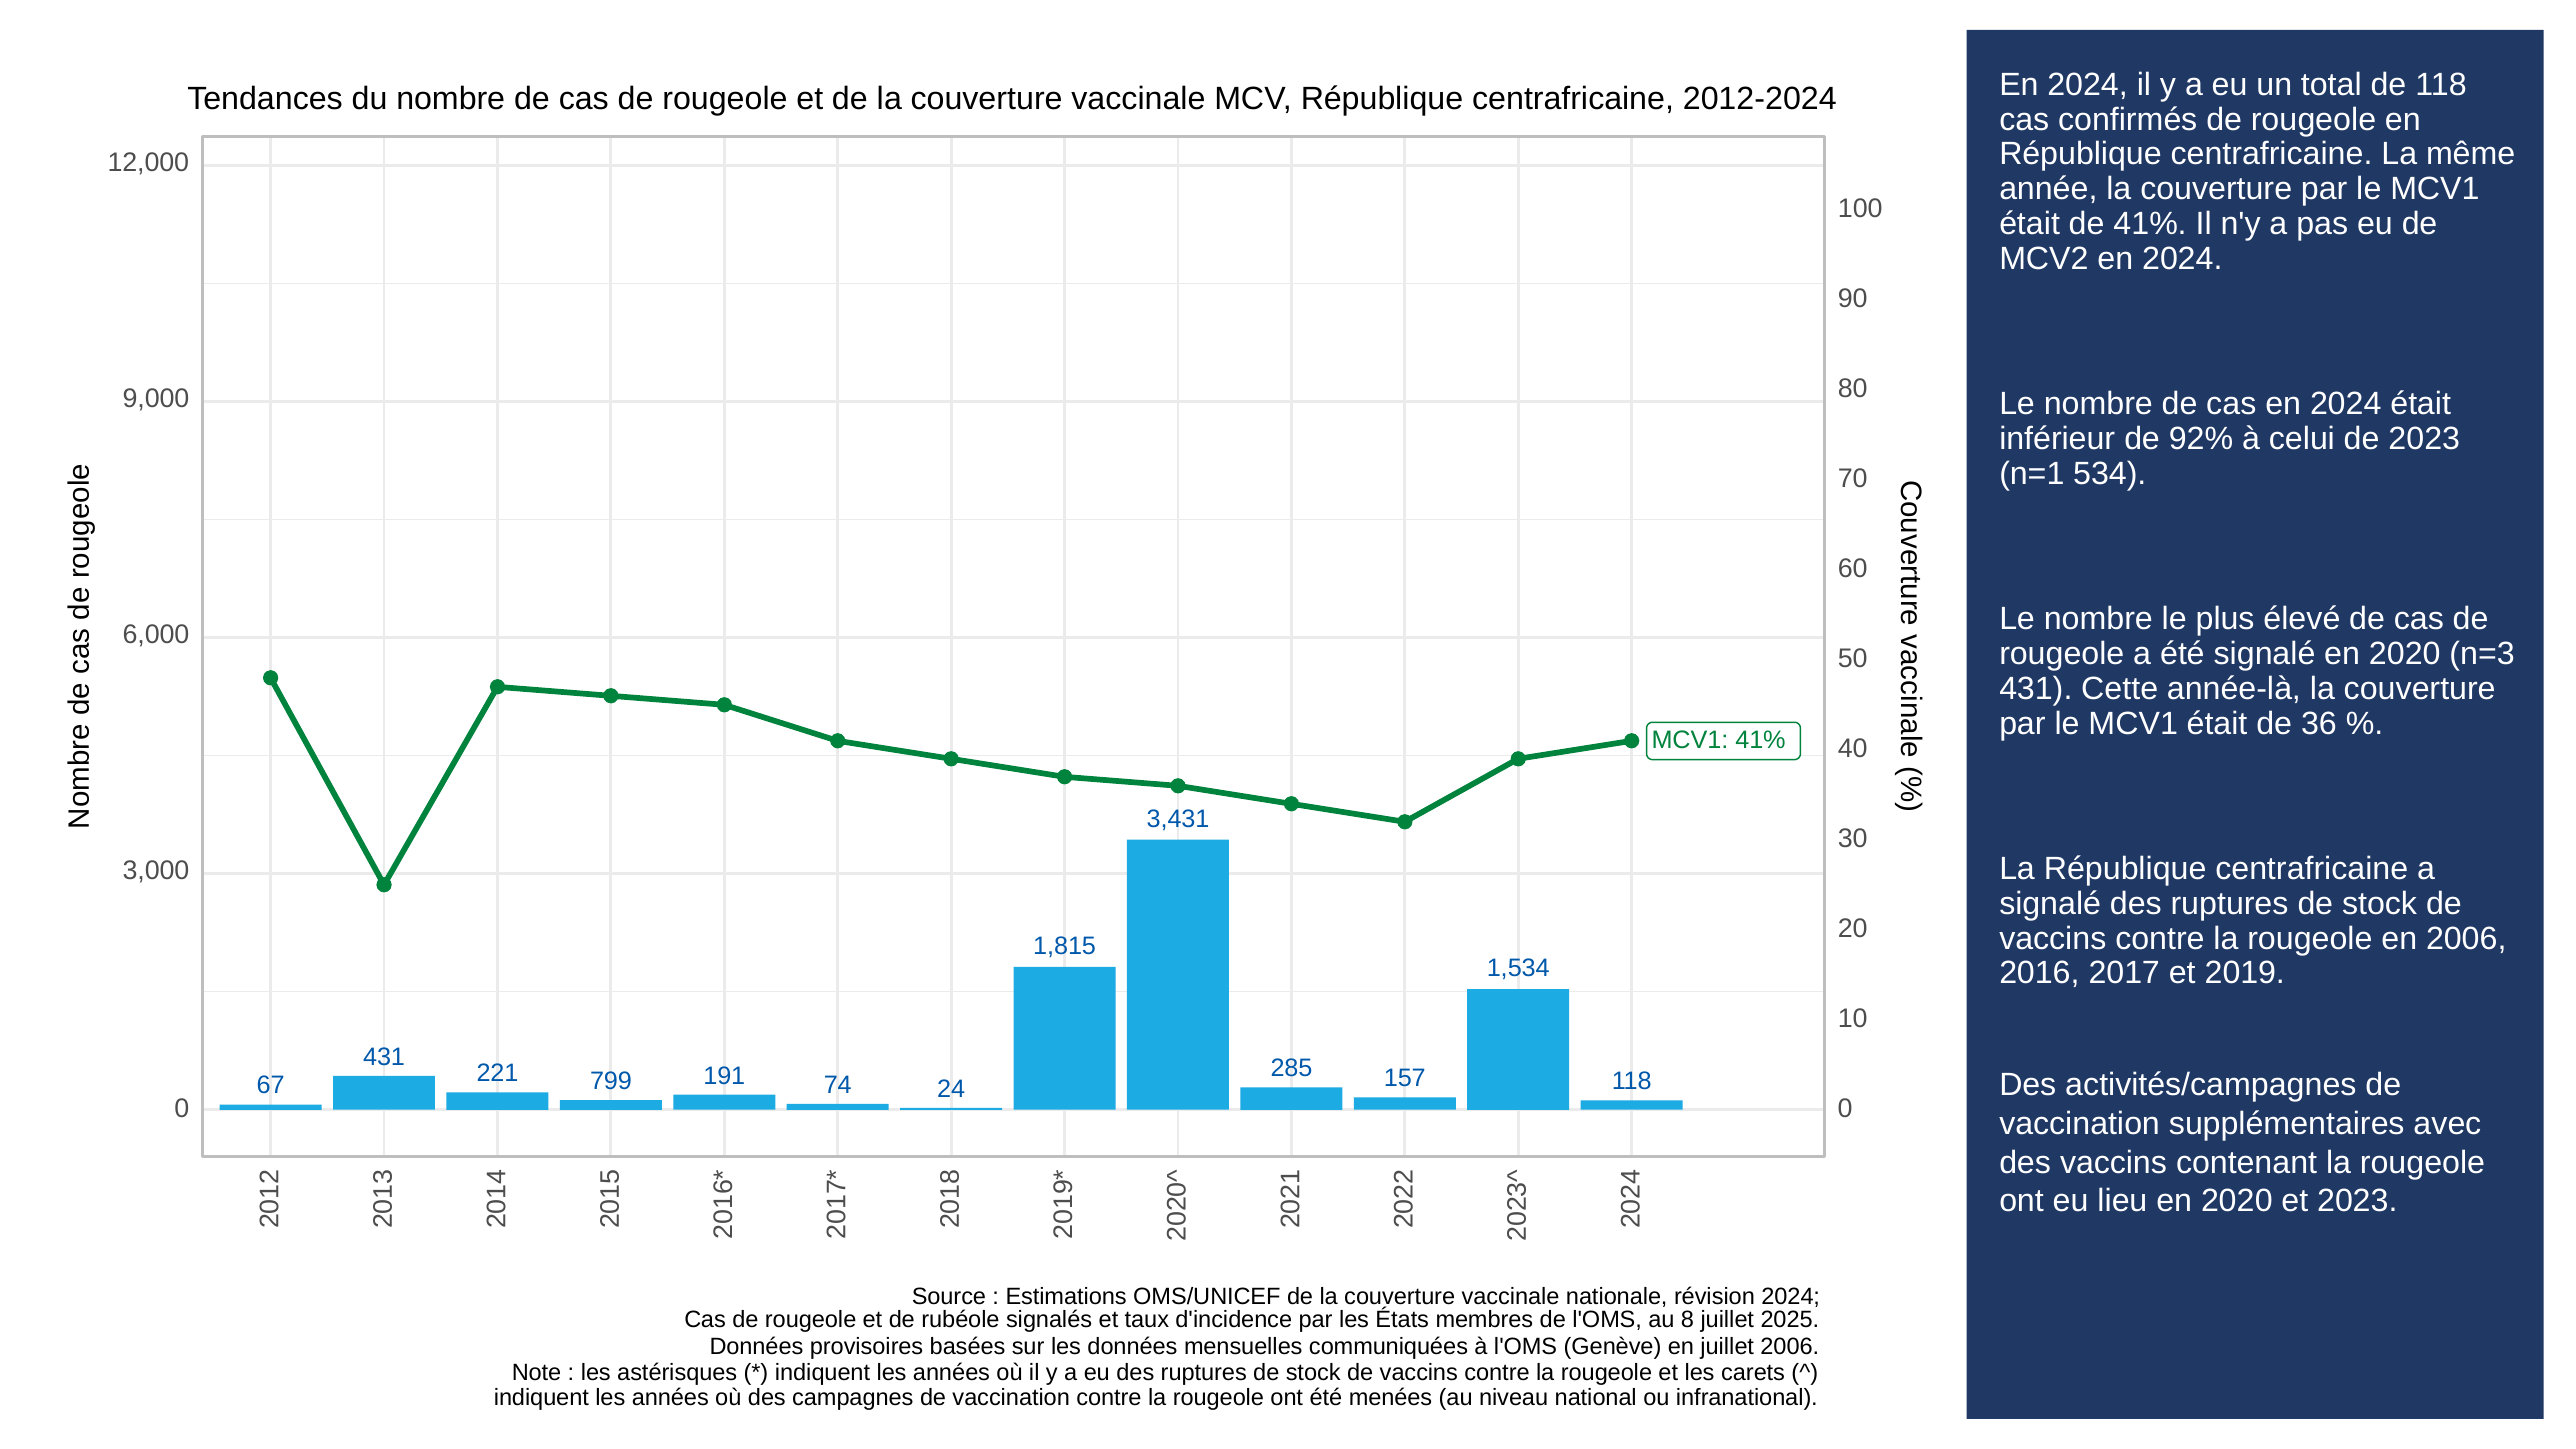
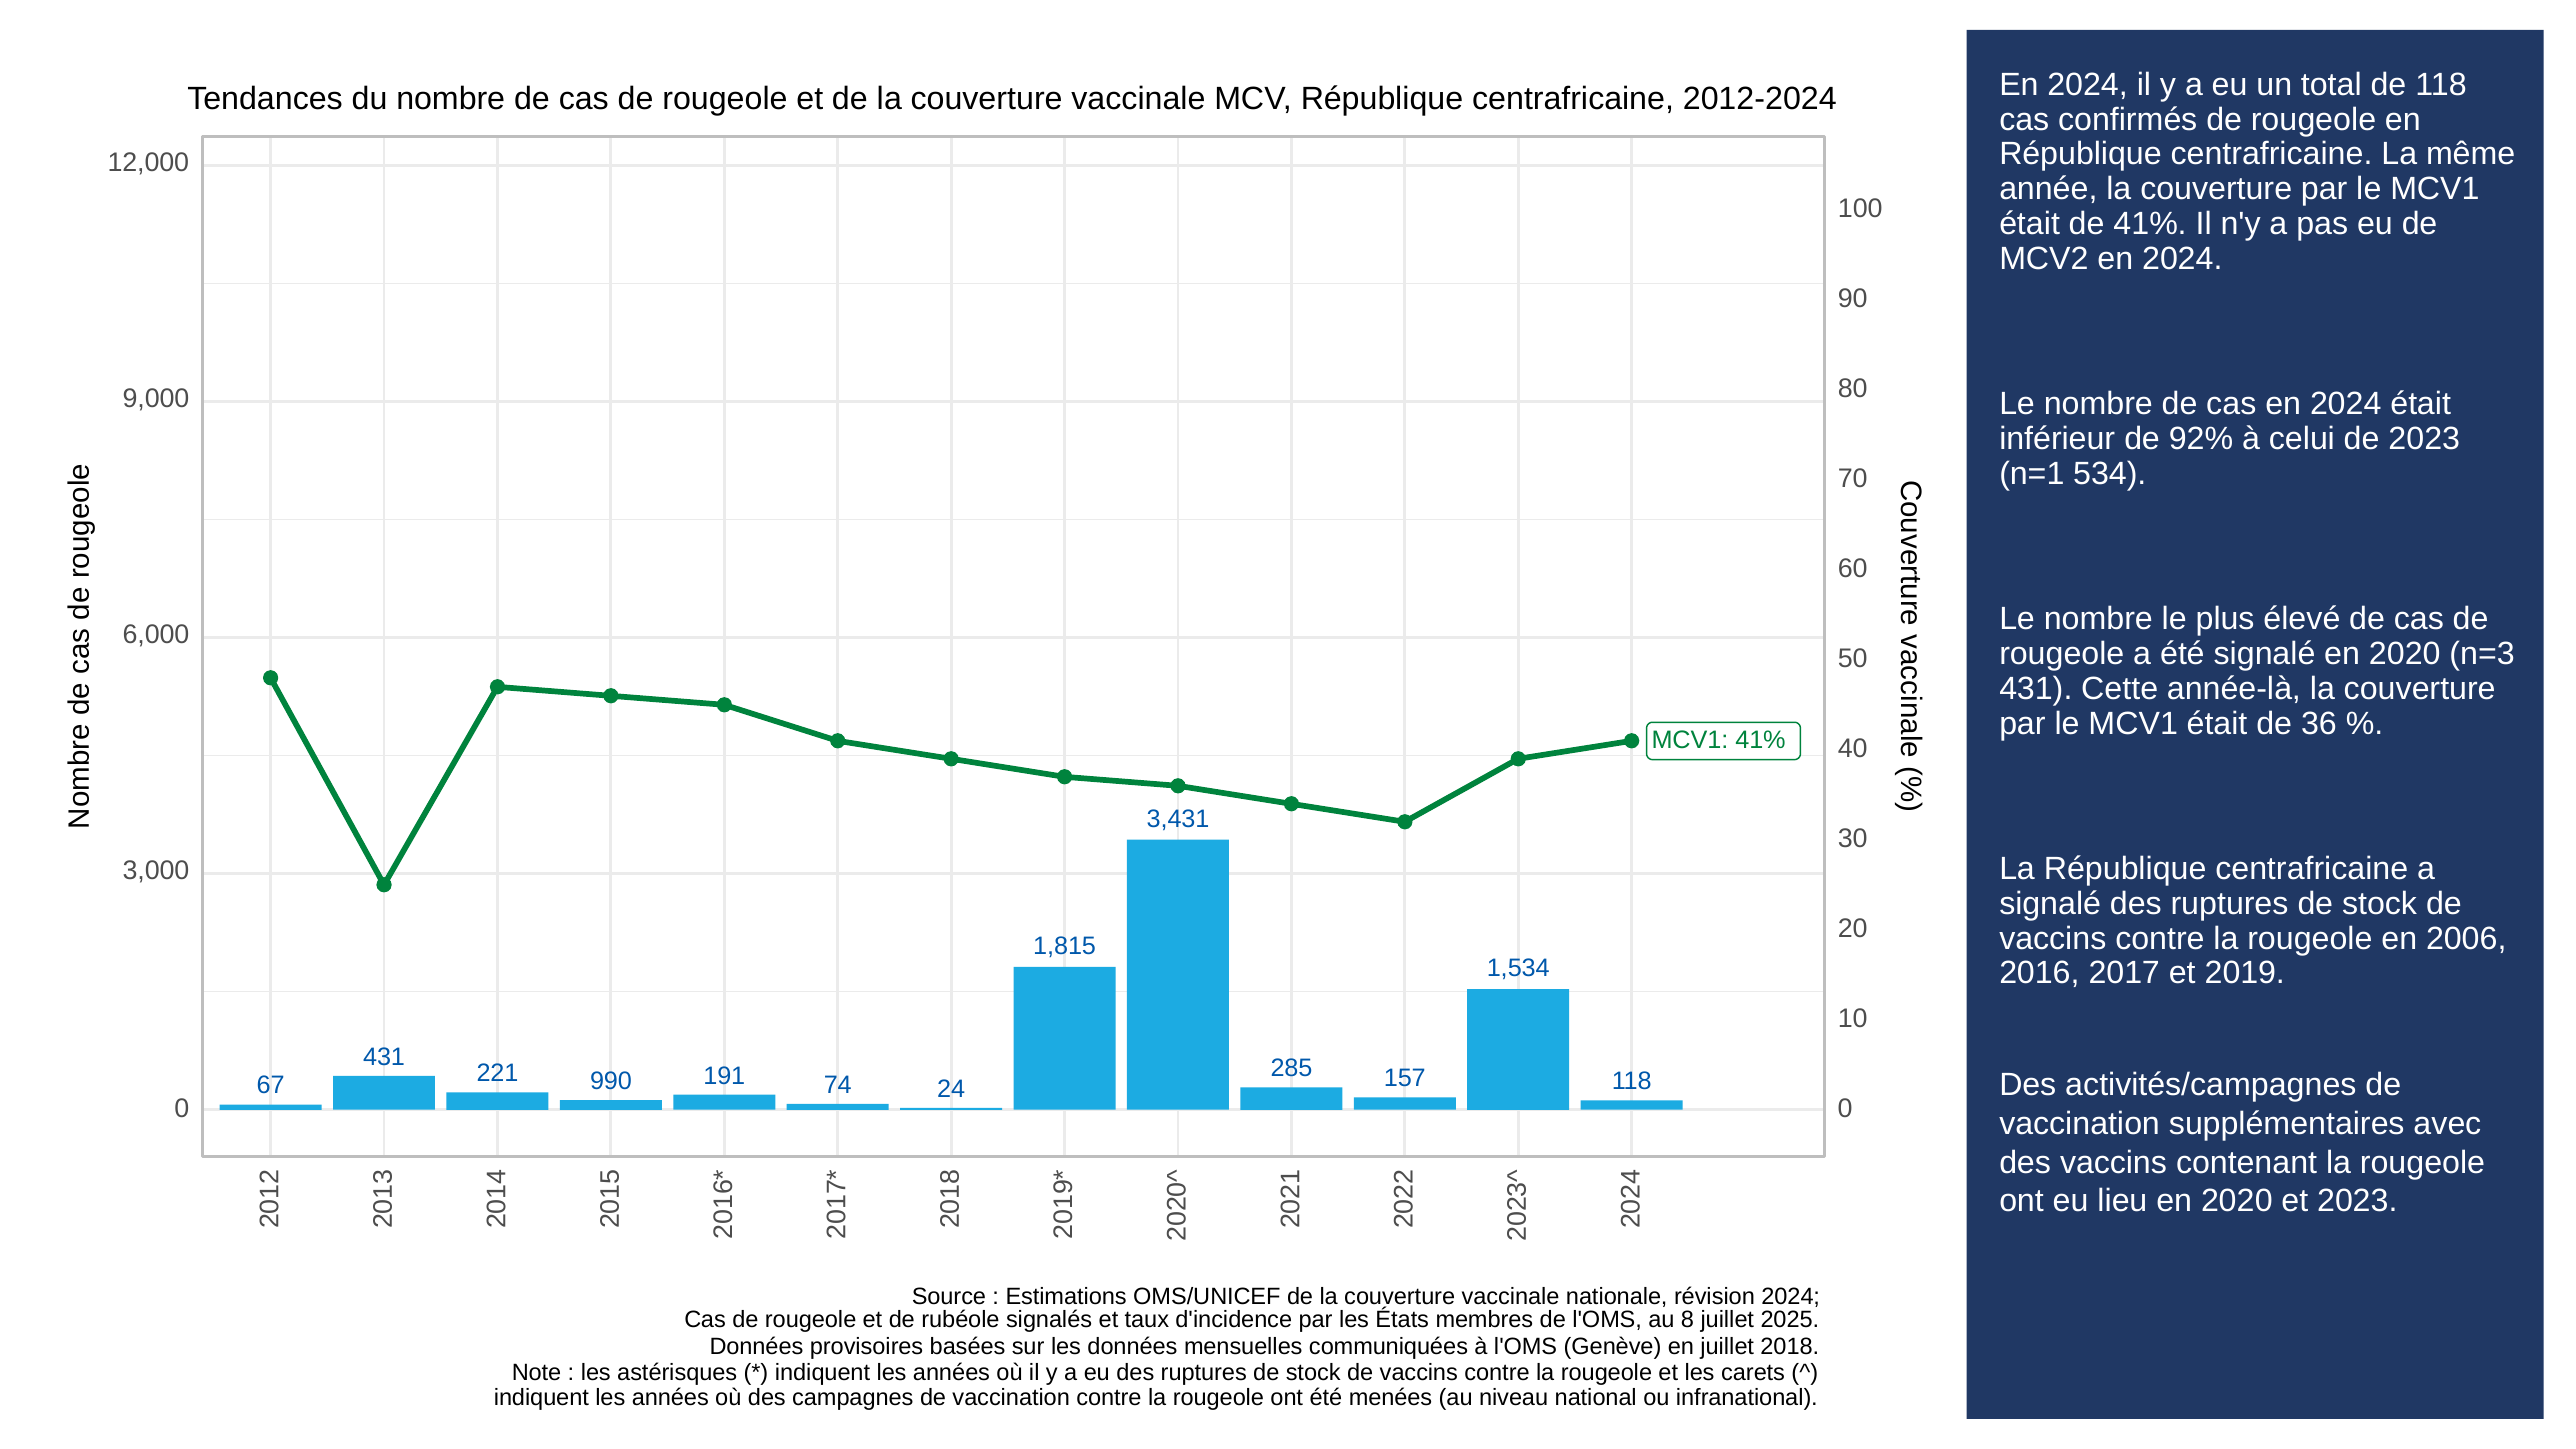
799: 799 -> 990 (611, 1081)
juillet 2006: 2006 -> 2018 (1790, 1347)
